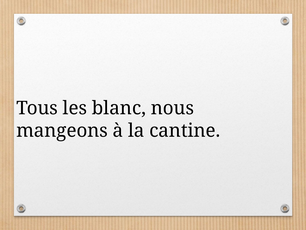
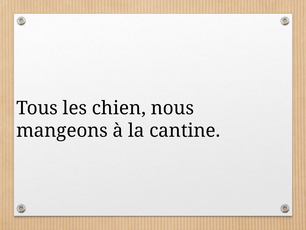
blanc: blanc -> chien (119, 108)
